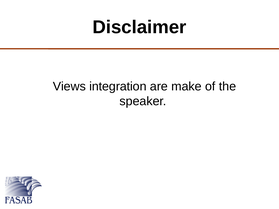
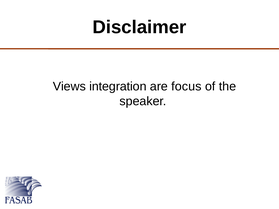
make: make -> focus (186, 86)
